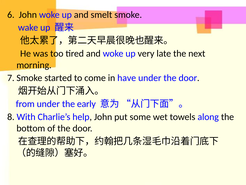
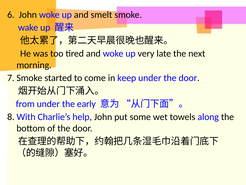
have: have -> keep (127, 78)
